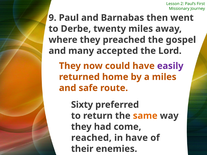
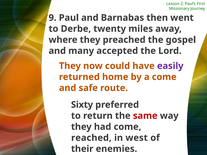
a miles: miles -> come (164, 77)
same colour: orange -> red (145, 116)
in have: have -> west (137, 138)
